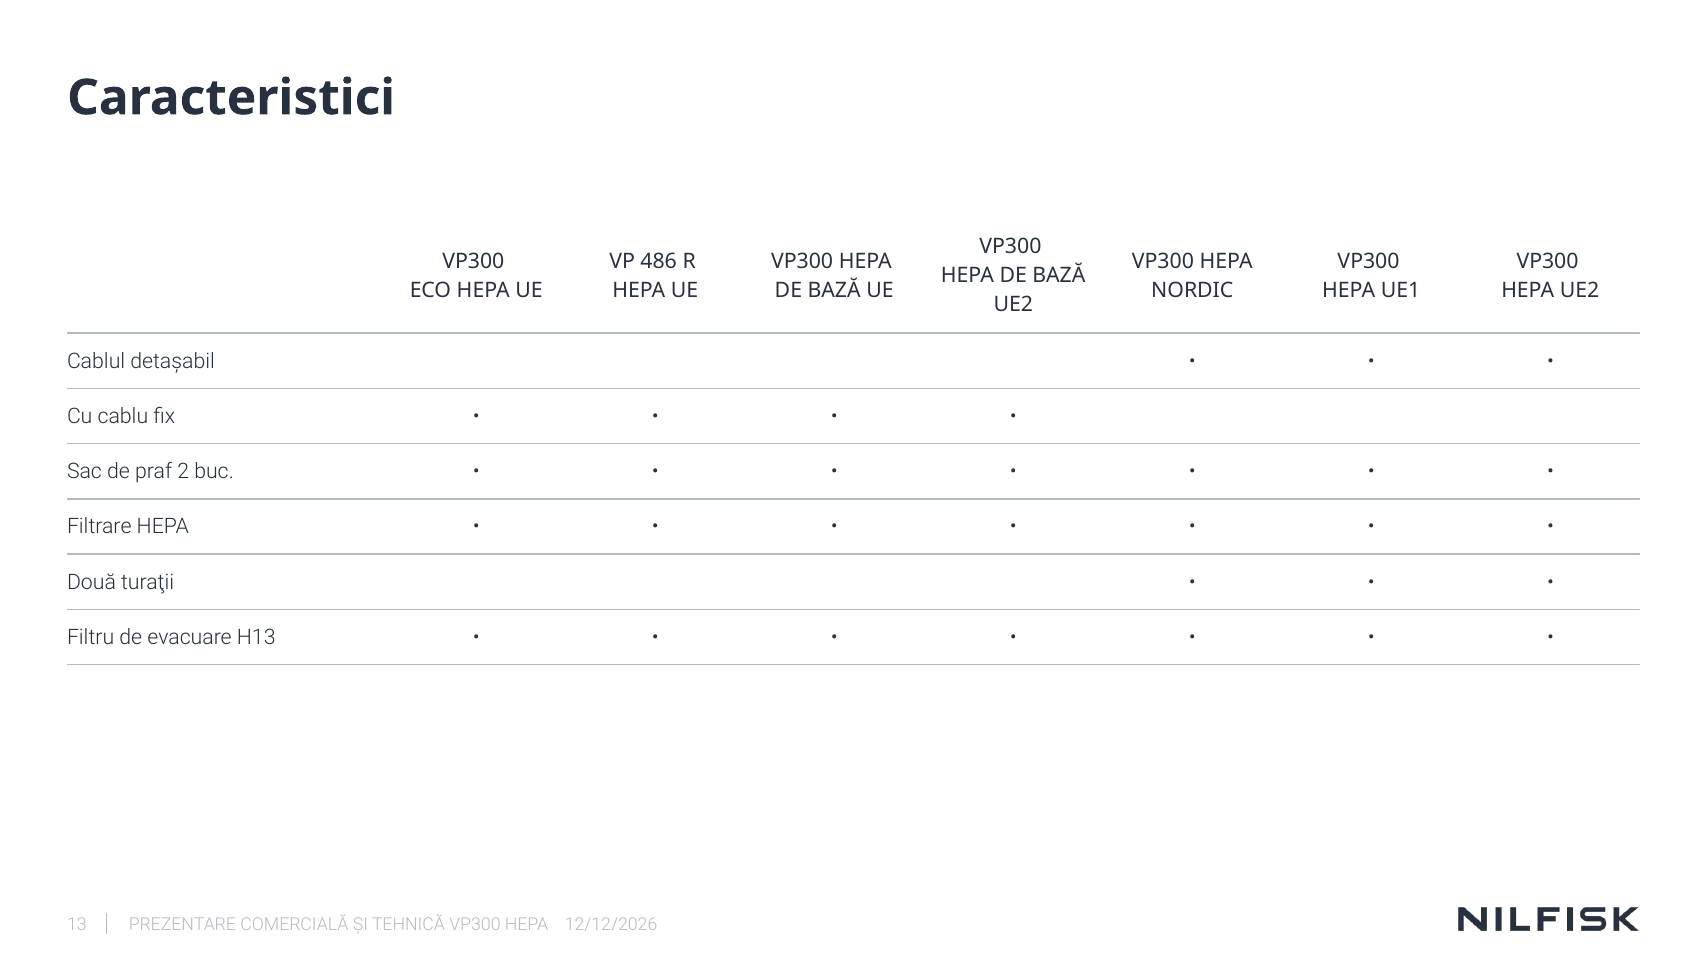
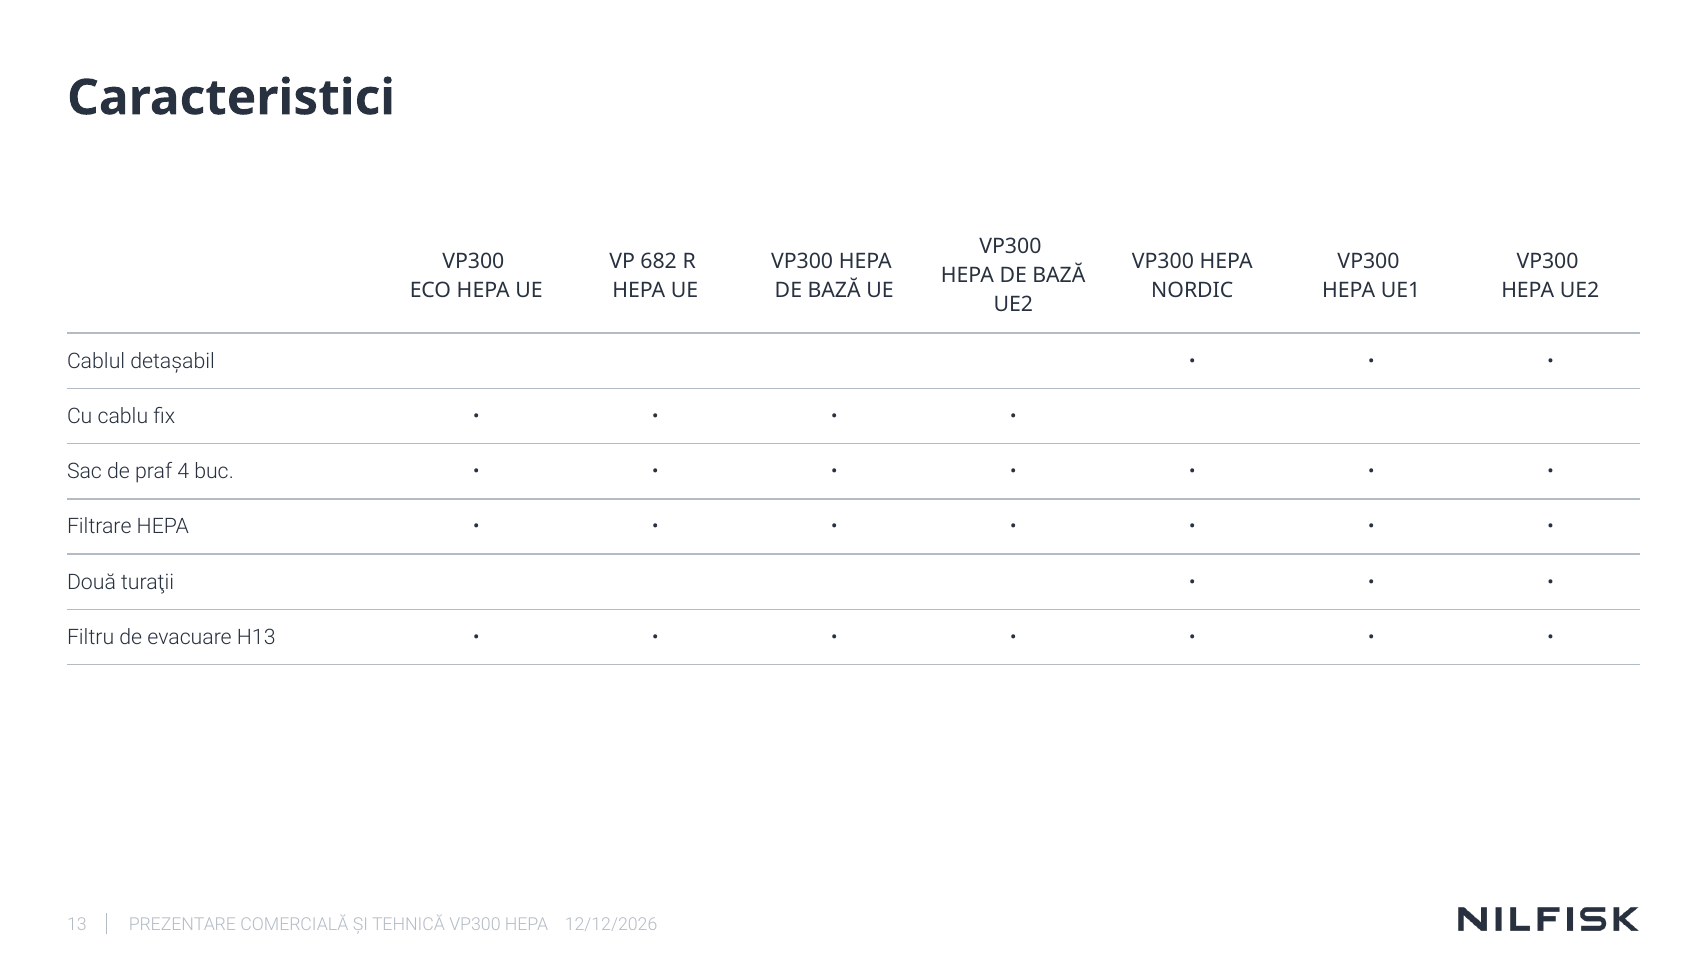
486: 486 -> 682 (659, 261)
2: 2 -> 4 (183, 472)
